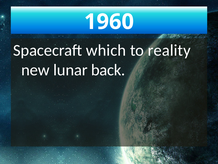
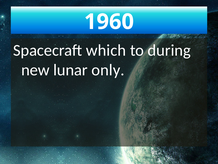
reality: reality -> during (169, 50)
back: back -> only (108, 70)
